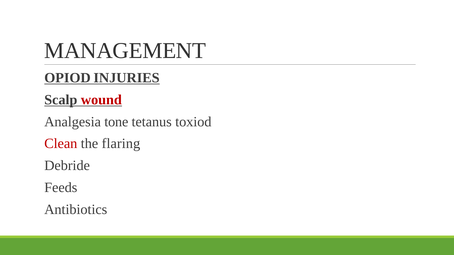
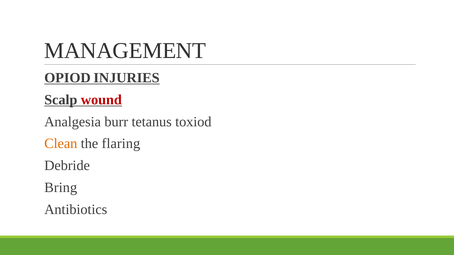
tone: tone -> burr (116, 122)
Clean colour: red -> orange (61, 144)
Feeds: Feeds -> Bring (61, 188)
